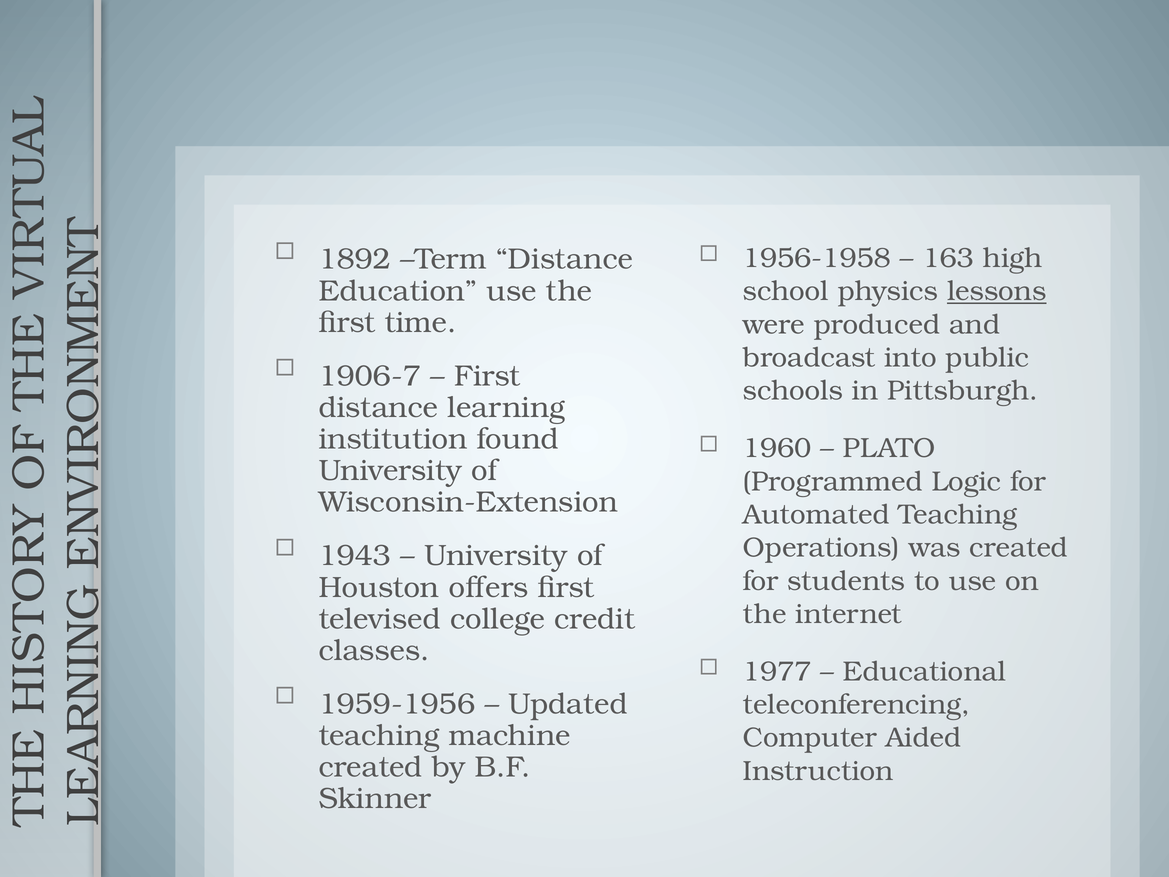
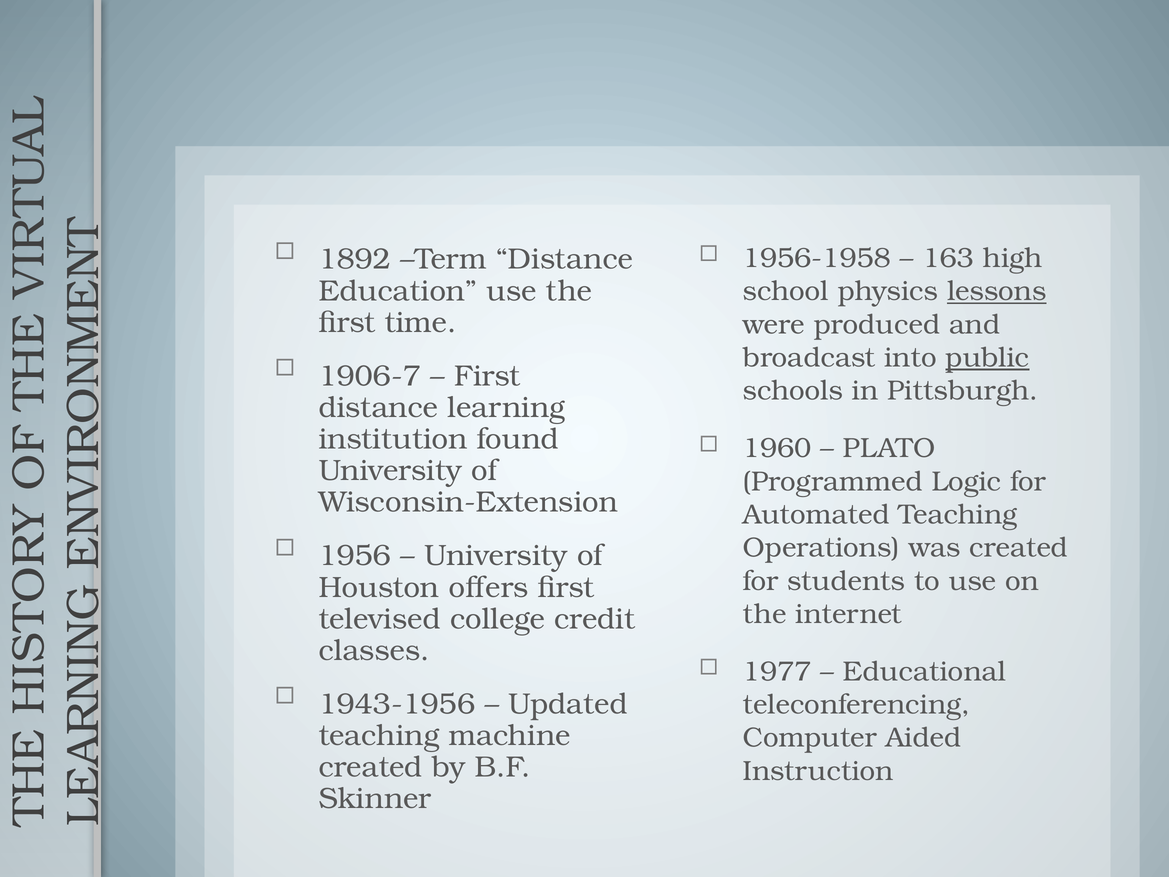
public underline: none -> present (987, 358)
1943: 1943 -> 1956 (355, 556)
1959-1956: 1959-1956 -> 1943-1956 (397, 704)
